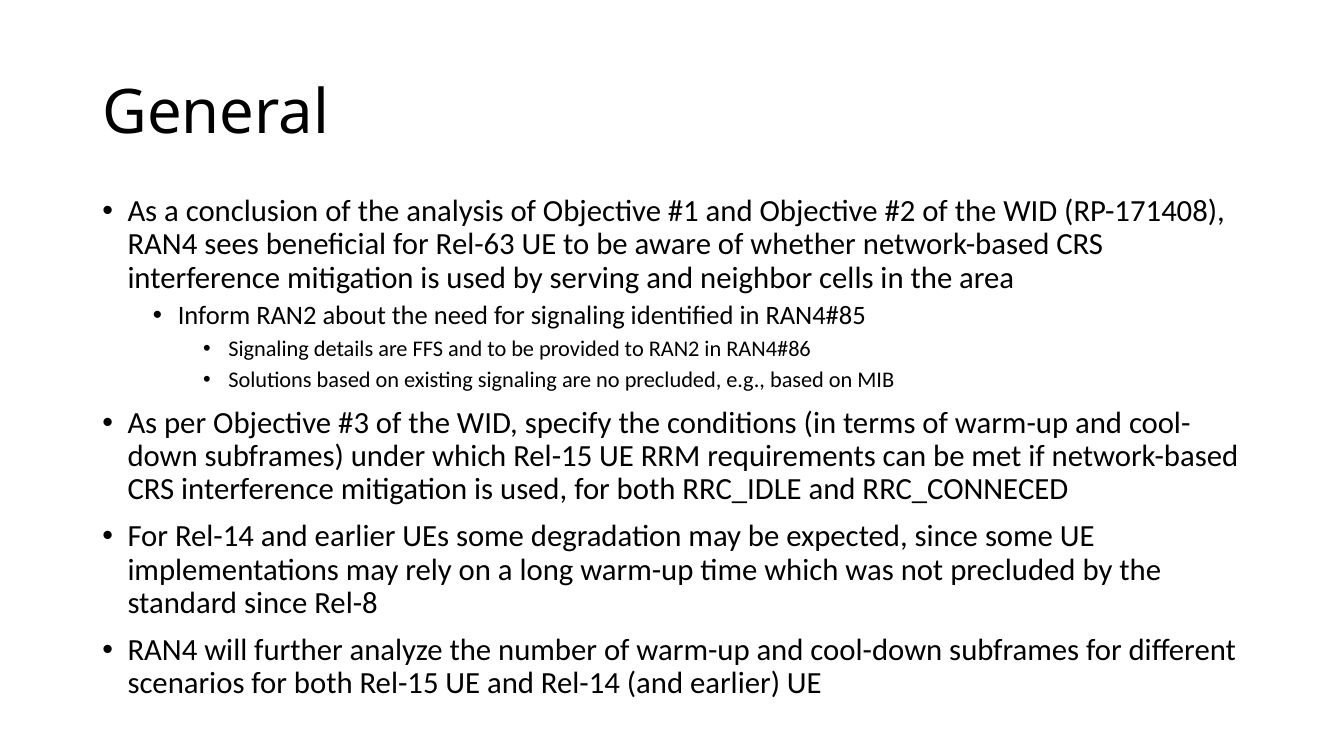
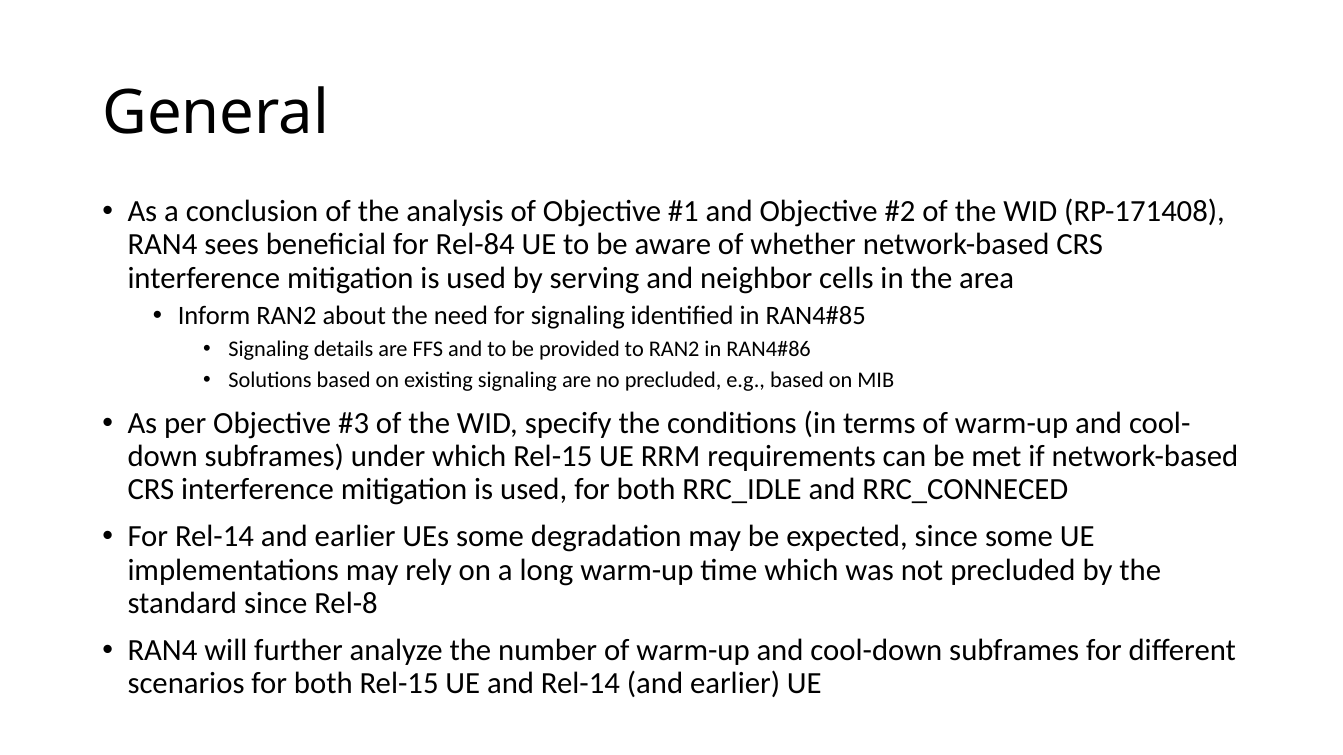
Rel-63: Rel-63 -> Rel-84 (475, 245)
